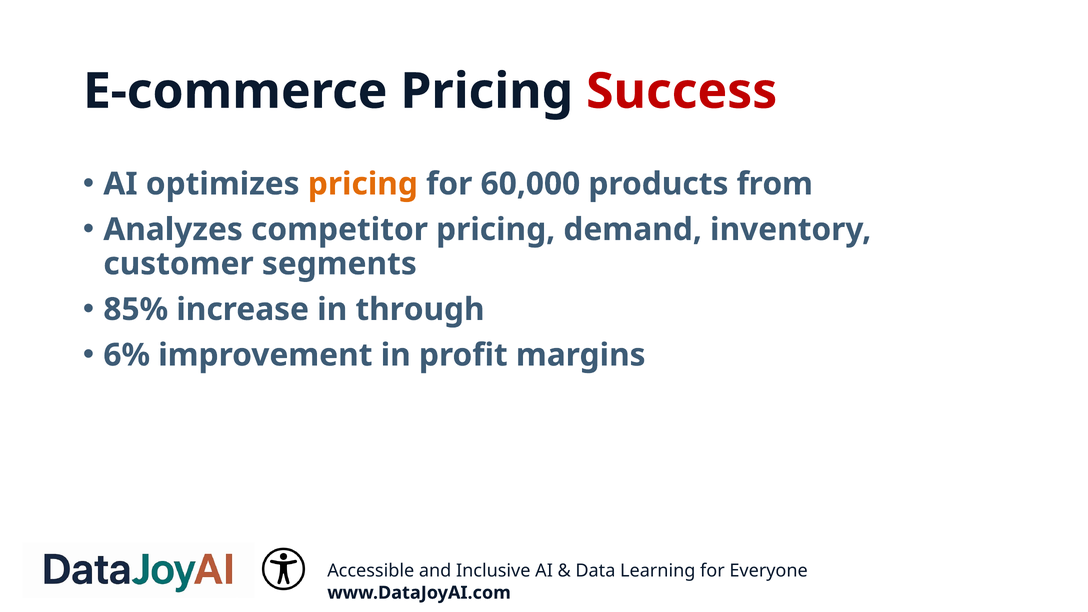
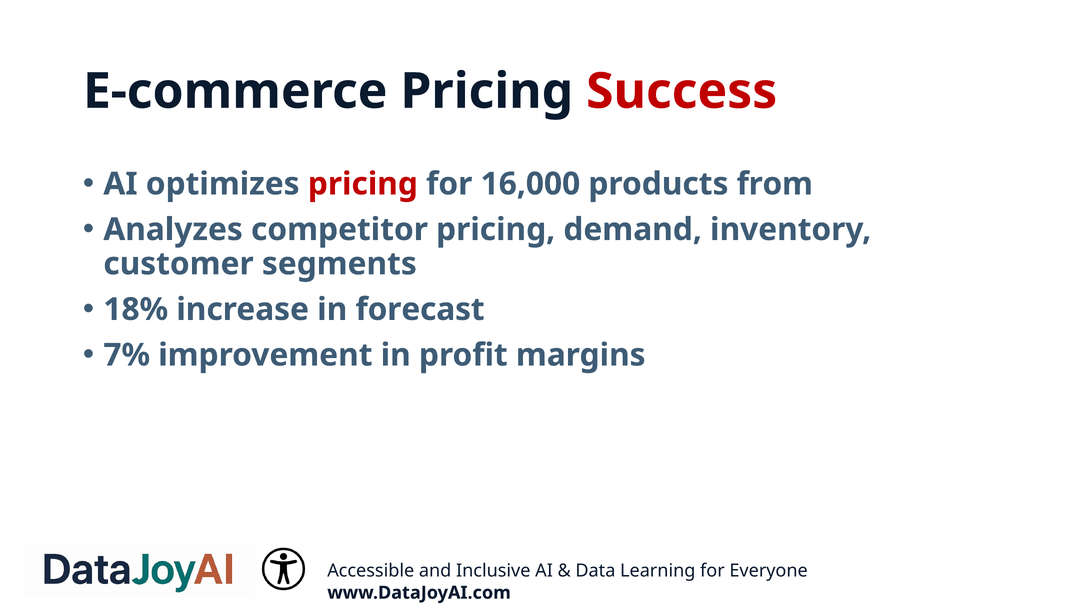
pricing colour: orange -> red (363, 184)
60,000: 60,000 -> 16,000 (530, 184)
85%: 85% -> 18% (136, 309)
through: through -> forecast (420, 309)
6%: 6% -> 7% (127, 355)
